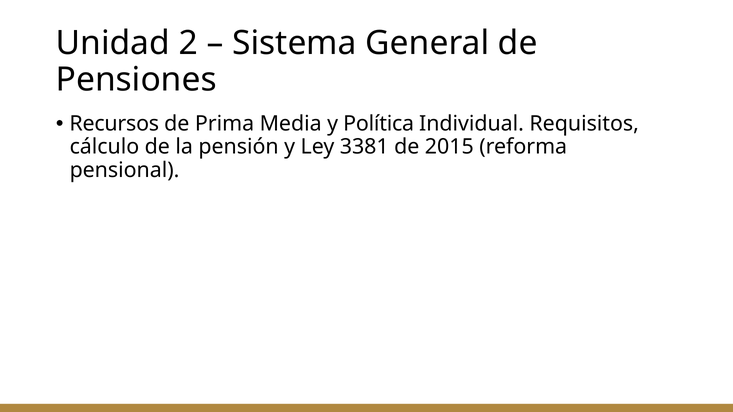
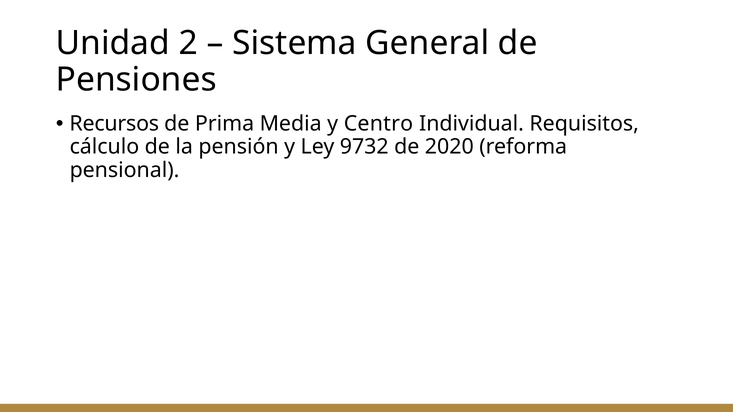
Política: Política -> Centro (378, 124)
3381: 3381 -> 9732 (364, 147)
2015: 2015 -> 2020 (449, 147)
